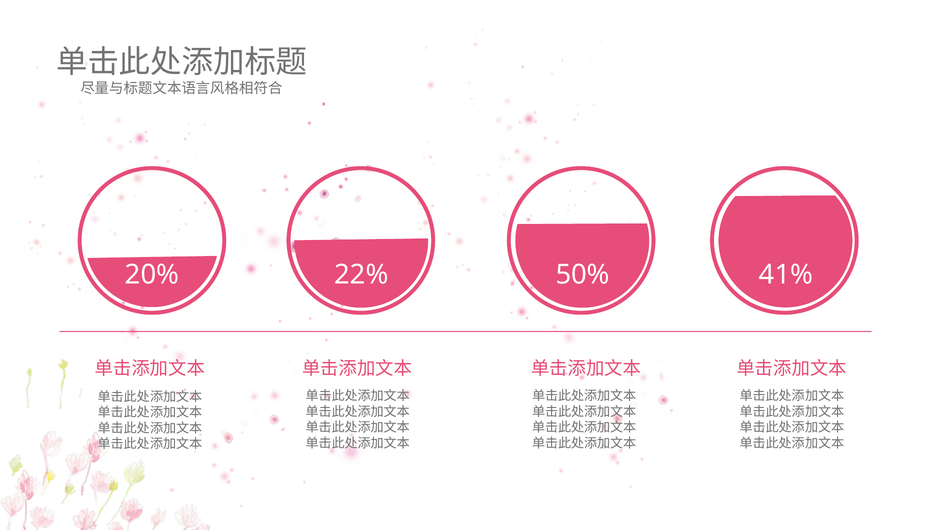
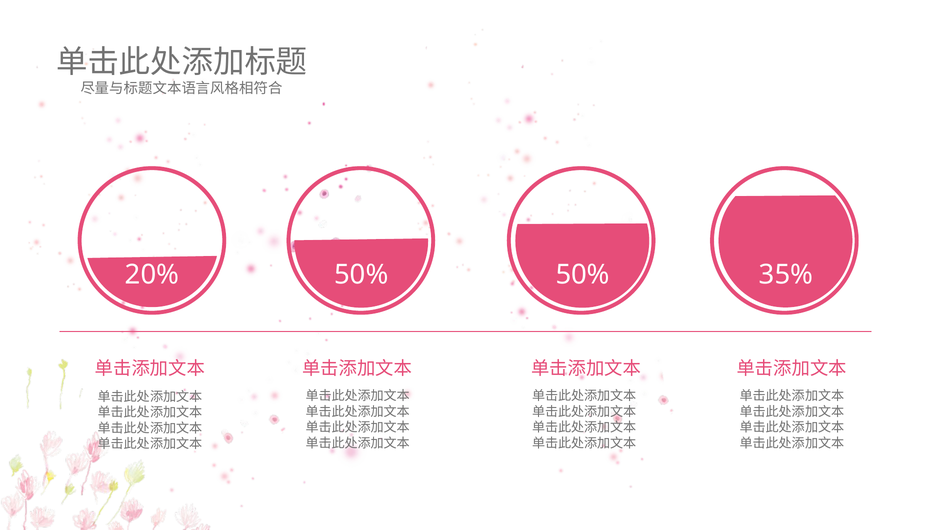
20% 22%: 22% -> 50% (361, 275)
41%: 41% -> 35% (786, 275)
